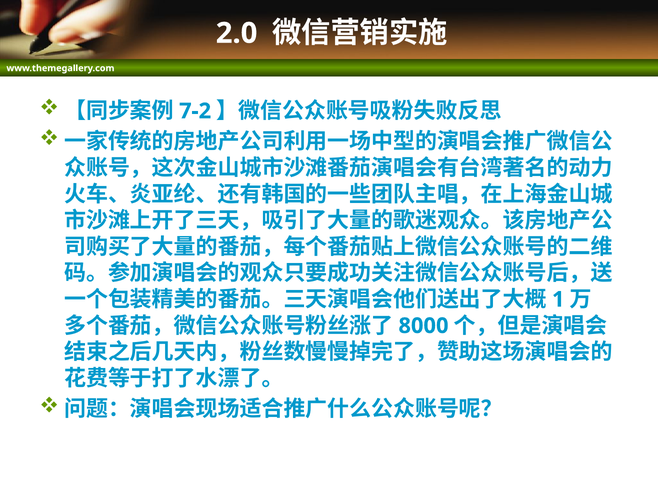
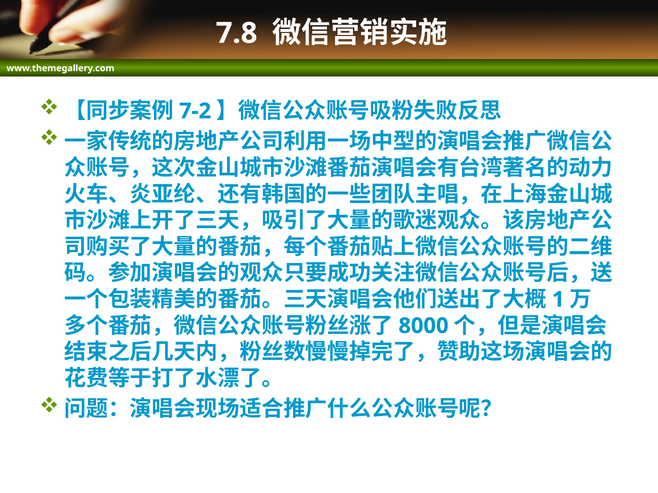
2.0: 2.0 -> 7.8 (237, 33)
